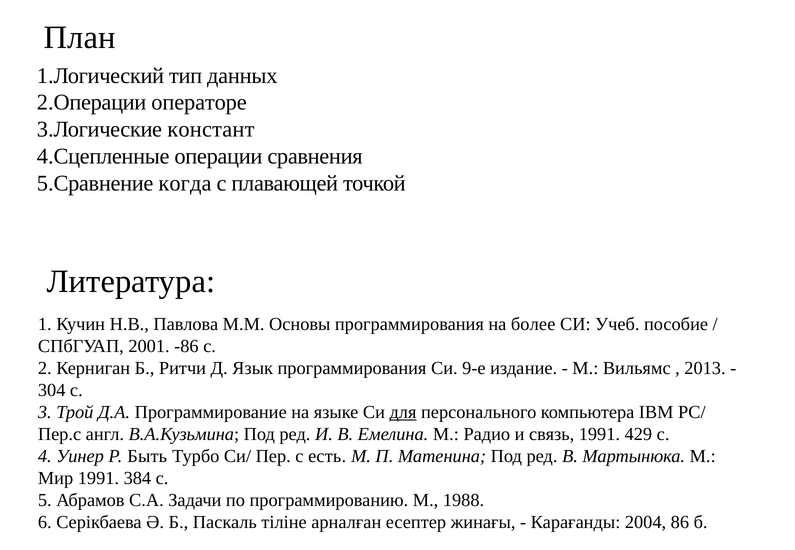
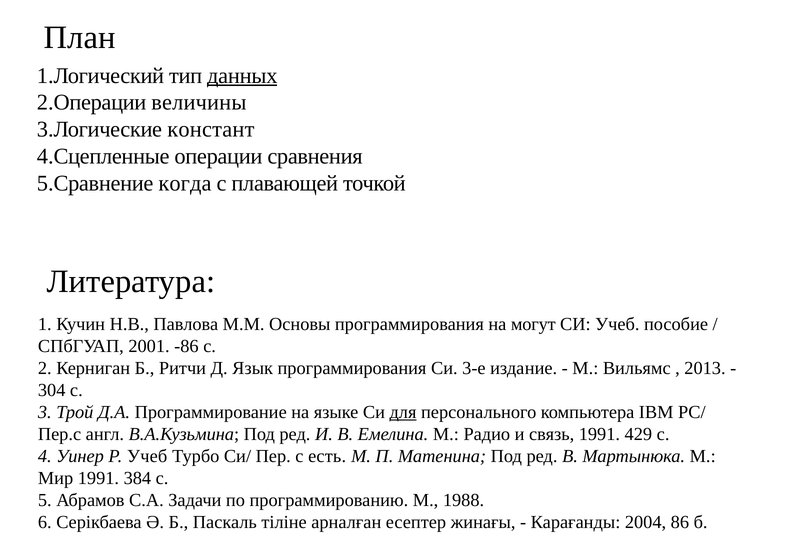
данных underline: none -> present (242, 76)
операторе: операторе -> величины (199, 103)
более: более -> могут (533, 324)
9-е: 9-е -> 3-е (474, 368)
Р Быть: Быть -> Учеб (147, 456)
